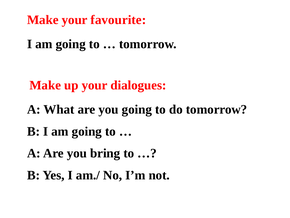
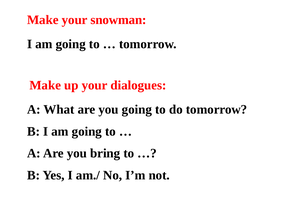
favourite: favourite -> snowman (118, 20)
